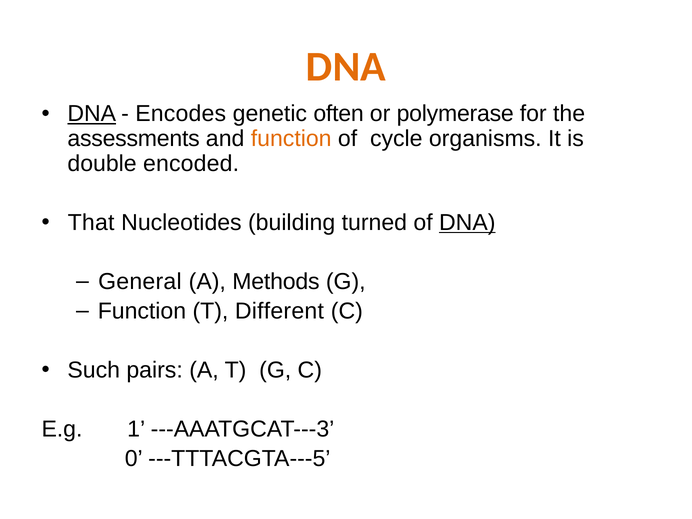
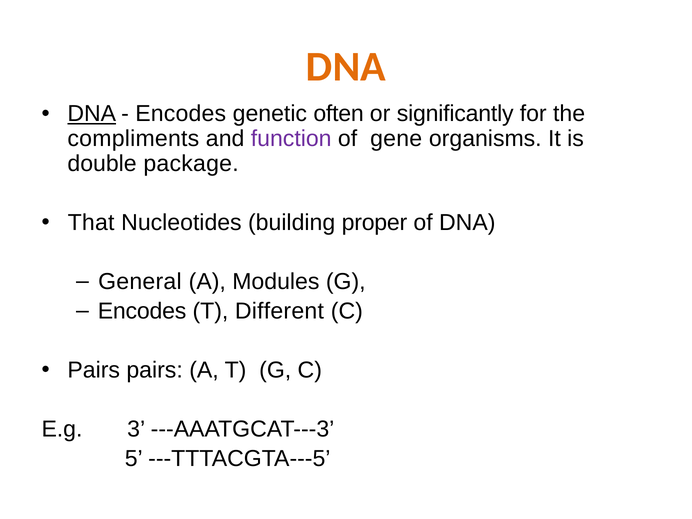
polymerase: polymerase -> significantly (455, 114)
assessments: assessments -> compliments (133, 139)
function colour: orange -> purple (291, 139)
cycle: cycle -> gene (396, 139)
encoded: encoded -> package (191, 164)
turned: turned -> proper (374, 223)
DNA underline: present -> none (467, 223)
Methods: Methods -> Modules (276, 282)
Function: Function -> Encodes (142, 311)
Such: Such -> Pairs (94, 370)
1: 1 -> 3 (136, 429)
0: 0 -> 5 (134, 459)
